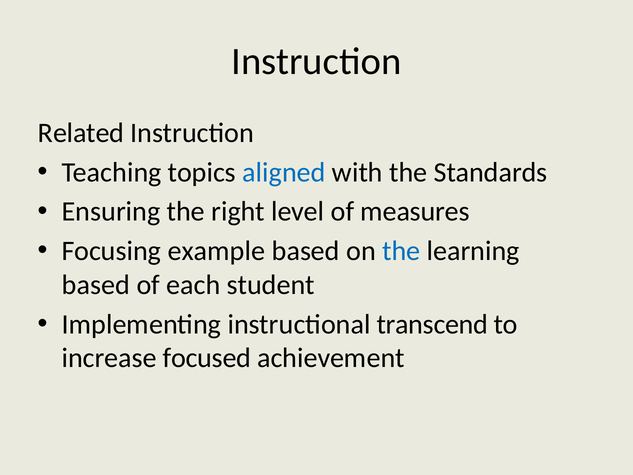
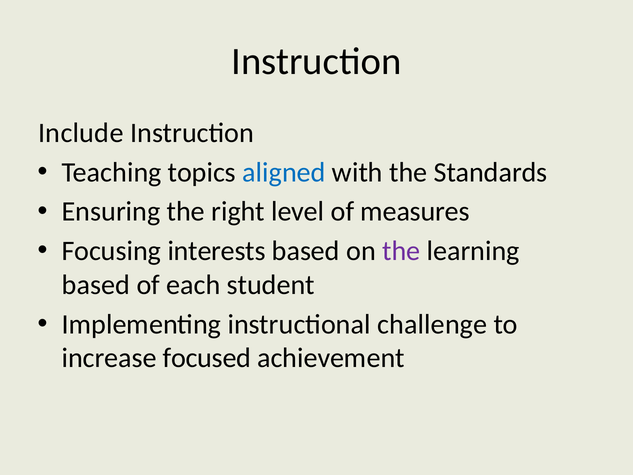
Related: Related -> Include (81, 133)
example: example -> interests (217, 251)
the colour: blue -> purple (401, 251)
transcend: transcend -> challenge (432, 324)
